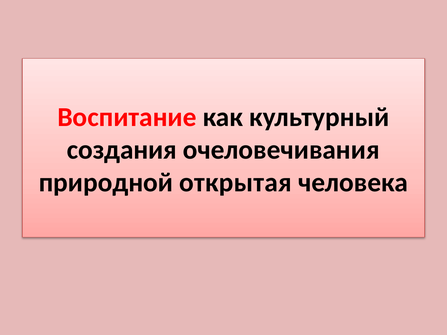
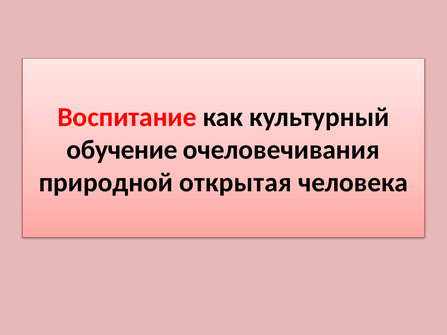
создания: создания -> обучение (122, 150)
